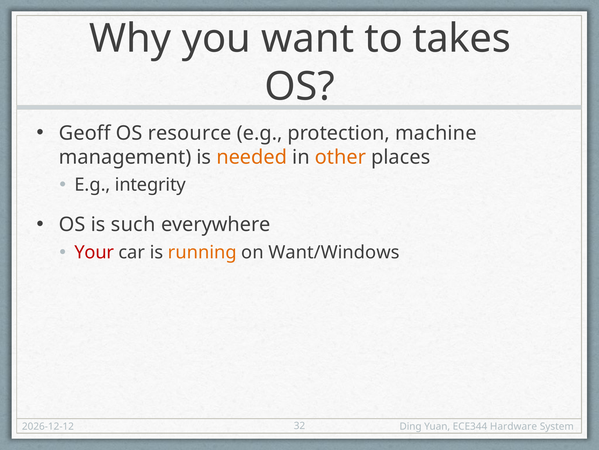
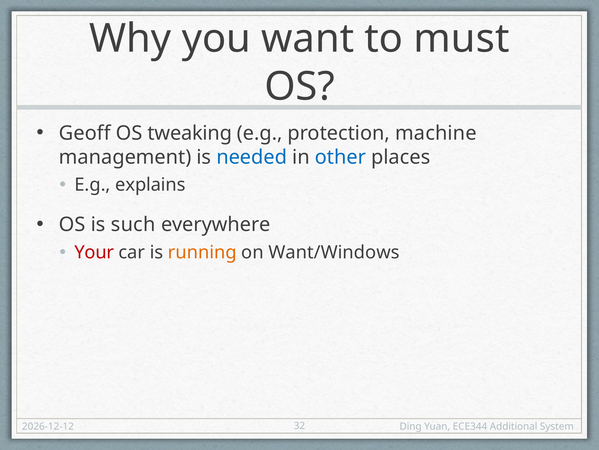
takes: takes -> must (461, 39)
resource: resource -> tweaking (190, 133)
needed colour: orange -> blue (252, 157)
other colour: orange -> blue (340, 157)
integrity: integrity -> explains (150, 185)
Hardware: Hardware -> Additional (514, 426)
